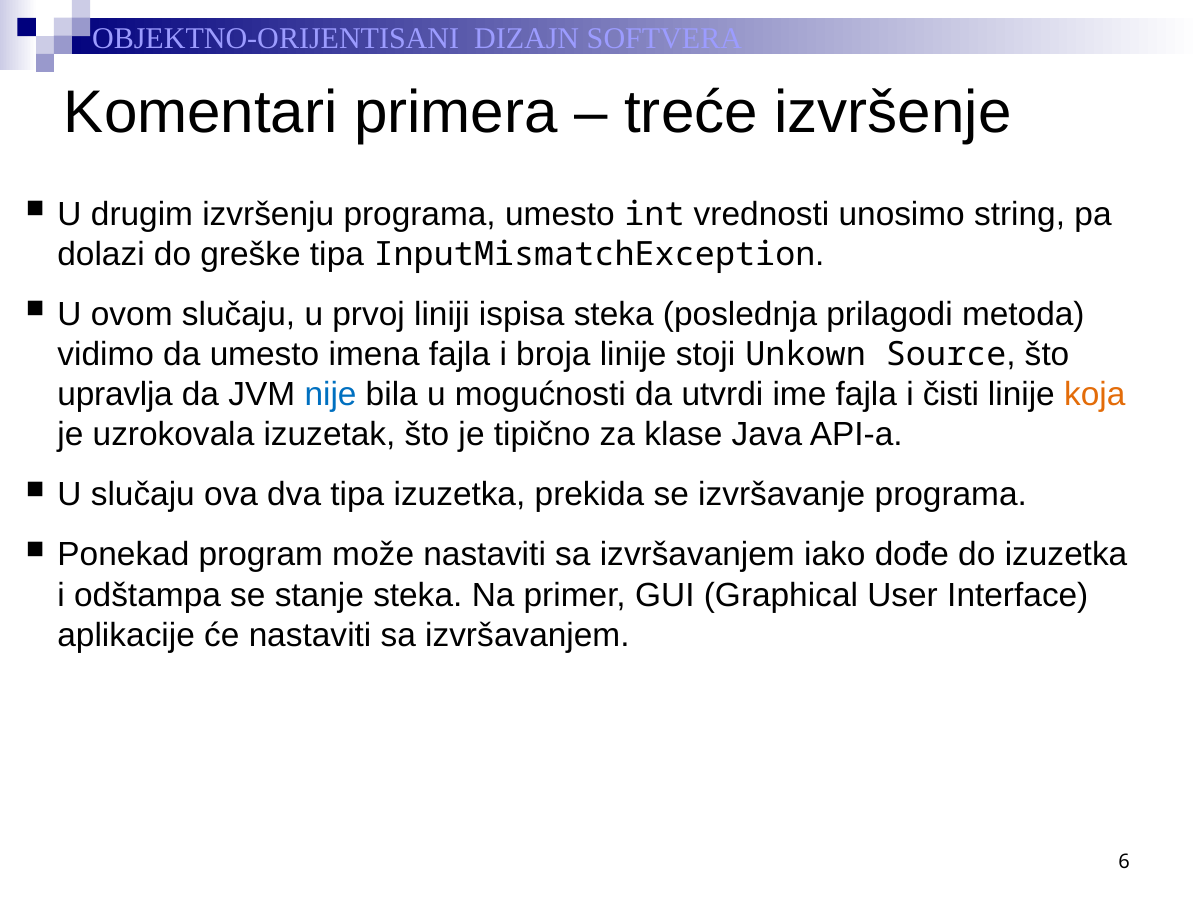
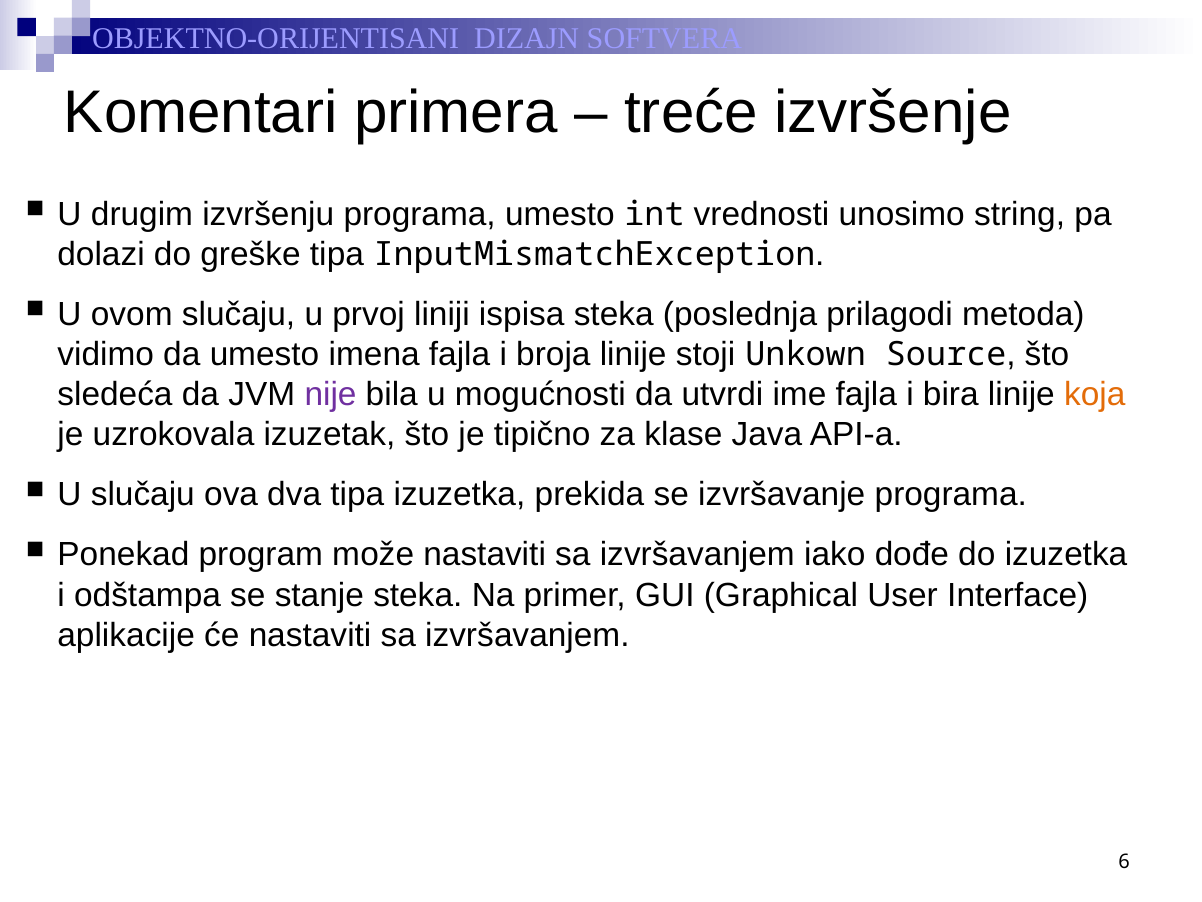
upravlja: upravlja -> sledeća (115, 394)
nije colour: blue -> purple (331, 394)
čisti: čisti -> bira (951, 394)
